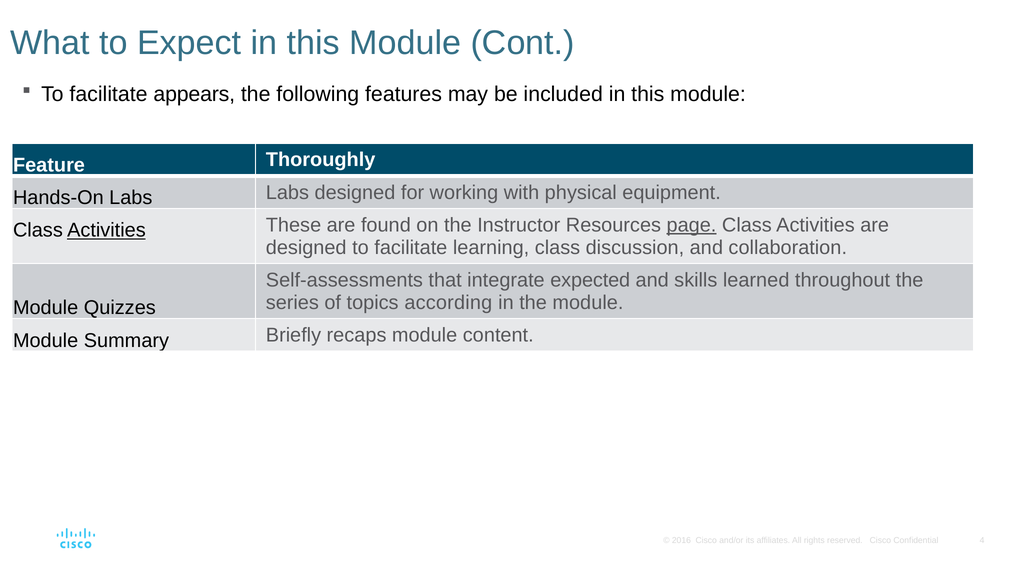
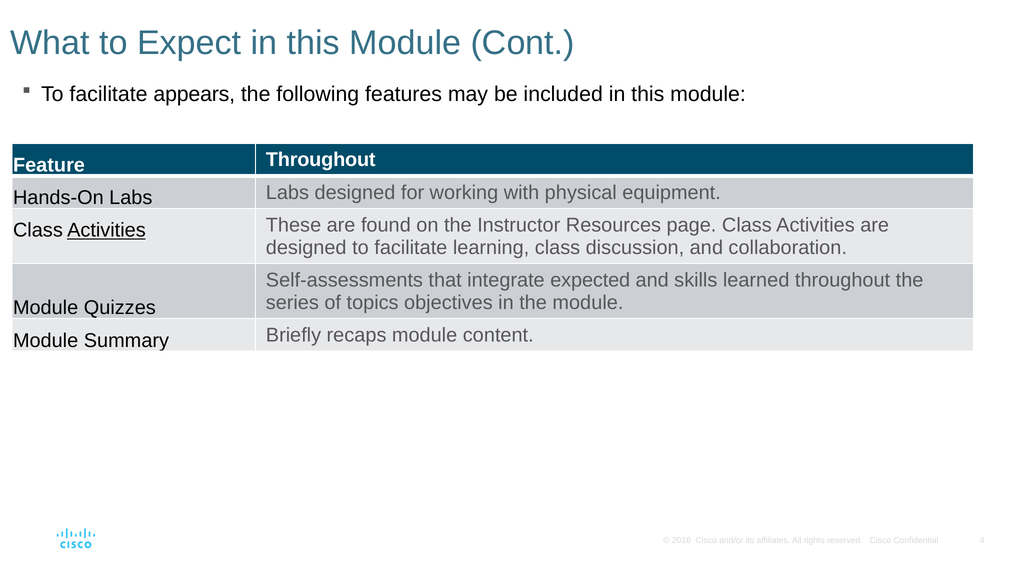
Feature Thoroughly: Thoroughly -> Throughout (321, 160)
page underline: present -> none (691, 225)
according: according -> objectives (448, 302)
